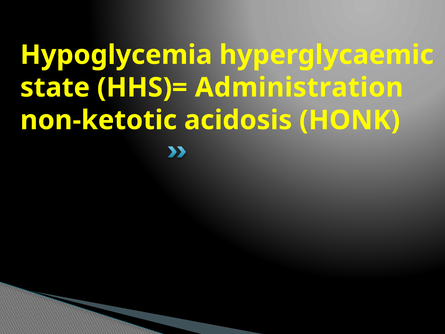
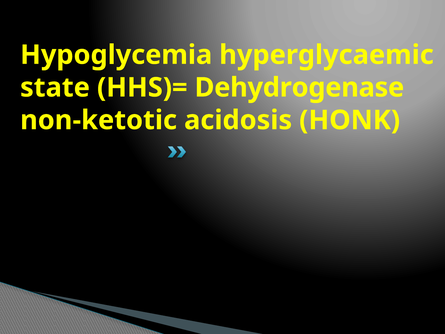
Administration: Administration -> Dehydrogenase (299, 87)
